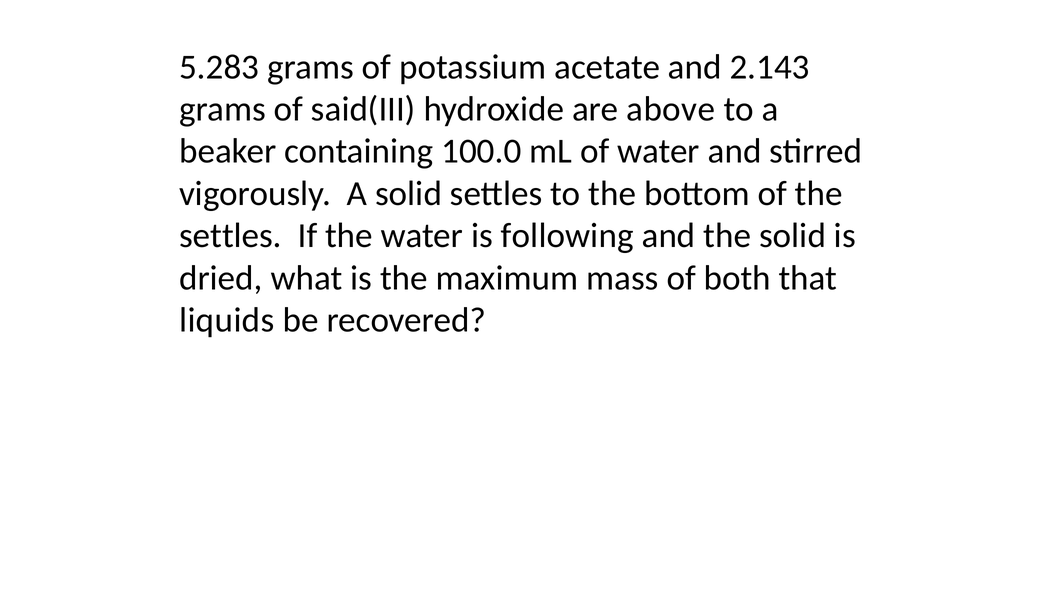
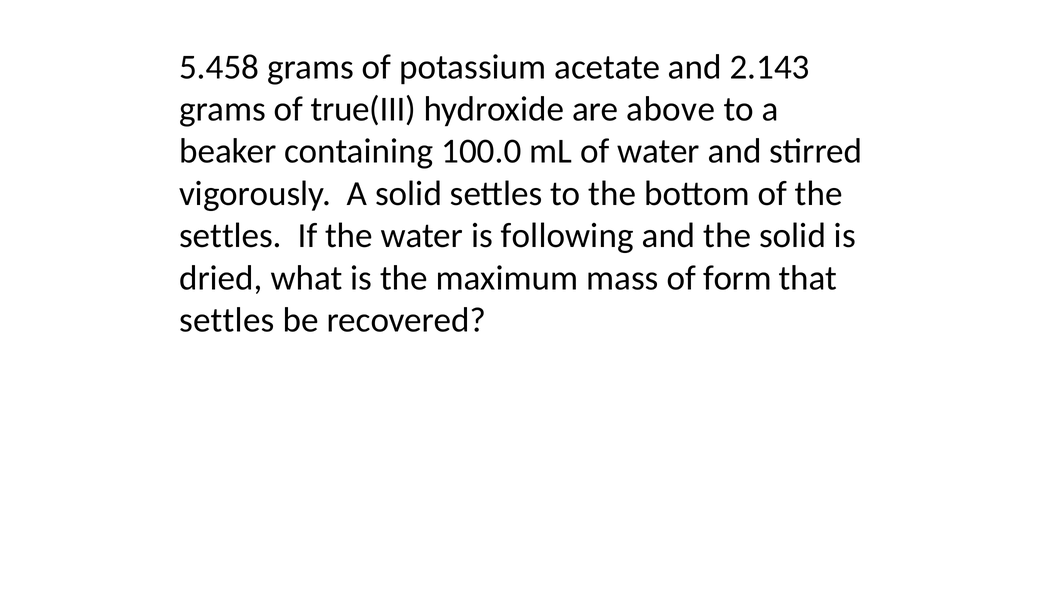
5.283: 5.283 -> 5.458 (219, 67)
said(III: said(III -> true(III (363, 109)
both: both -> form (737, 278)
liquids: liquids -> settles (227, 320)
